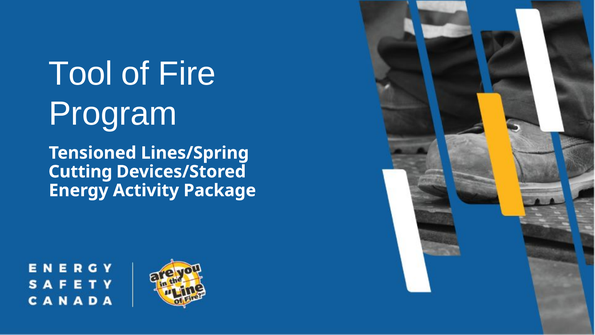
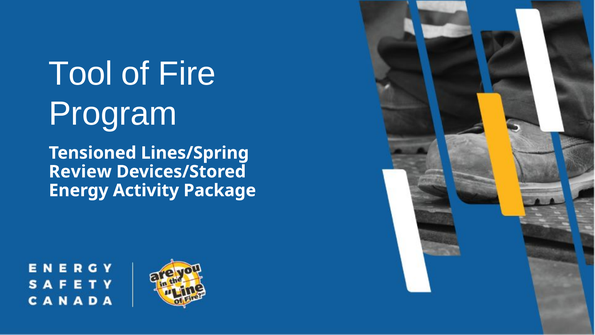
Cutting: Cutting -> Review (80, 172)
